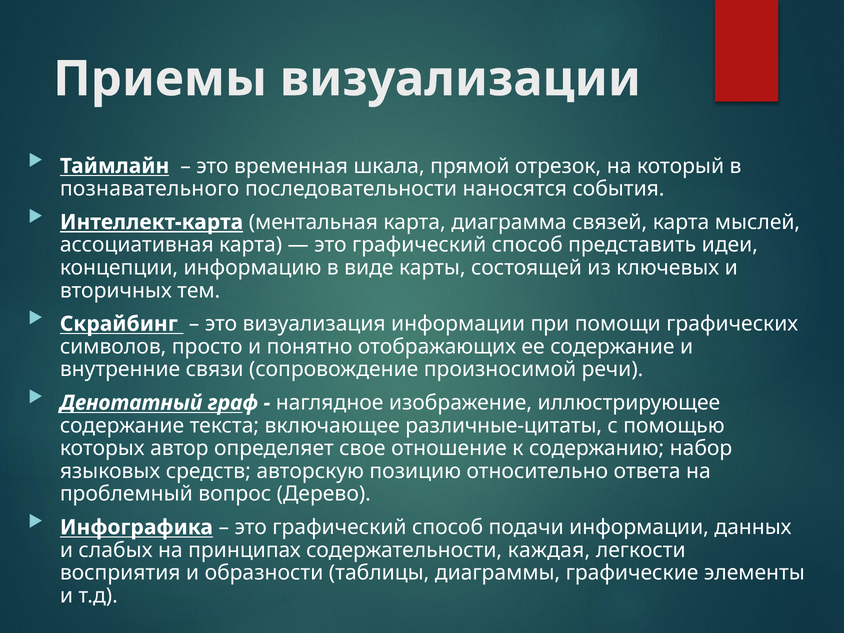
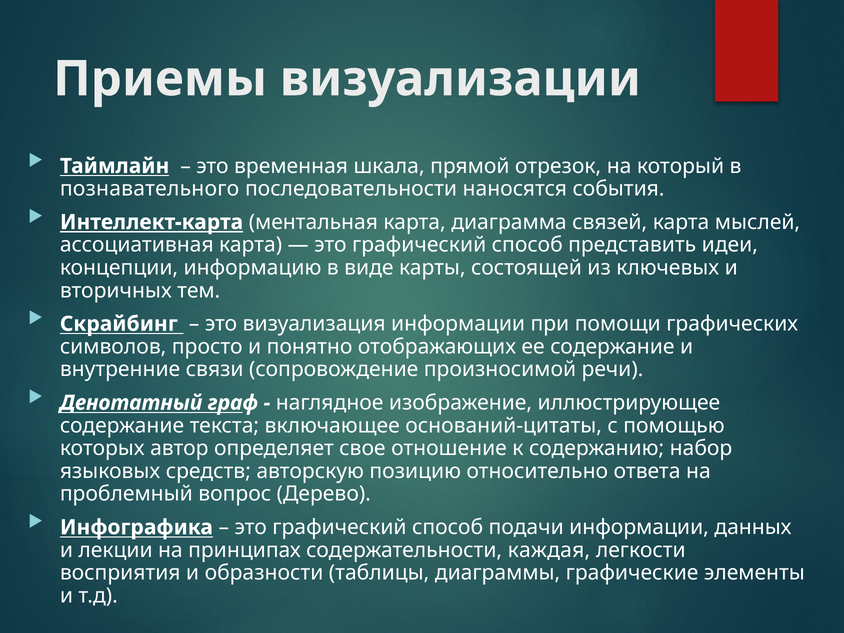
различные-цитаты: различные-цитаты -> оснований-цитаты (504, 426)
слабых: слабых -> лекции (116, 550)
